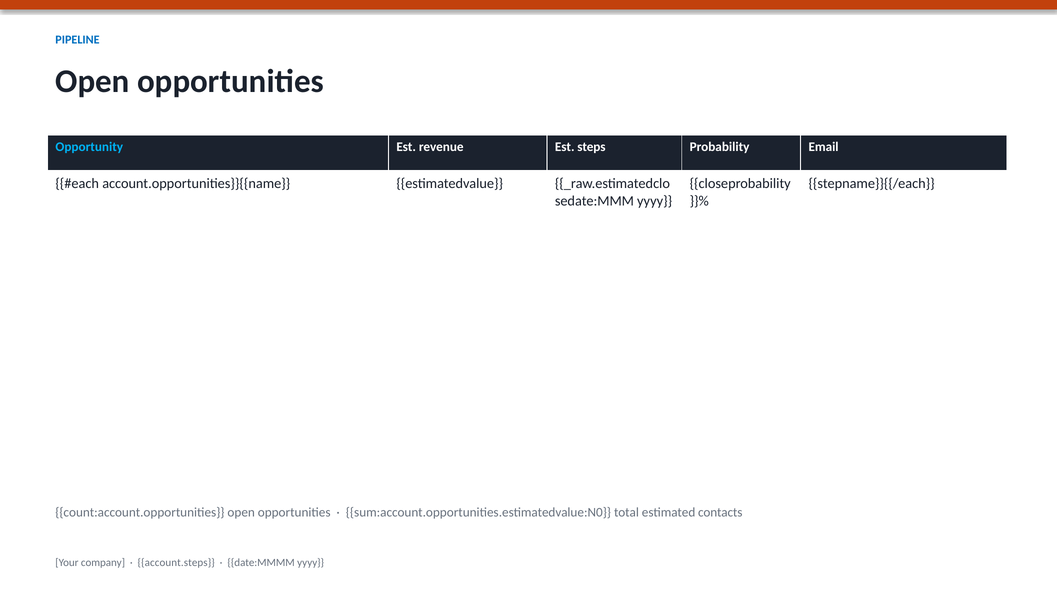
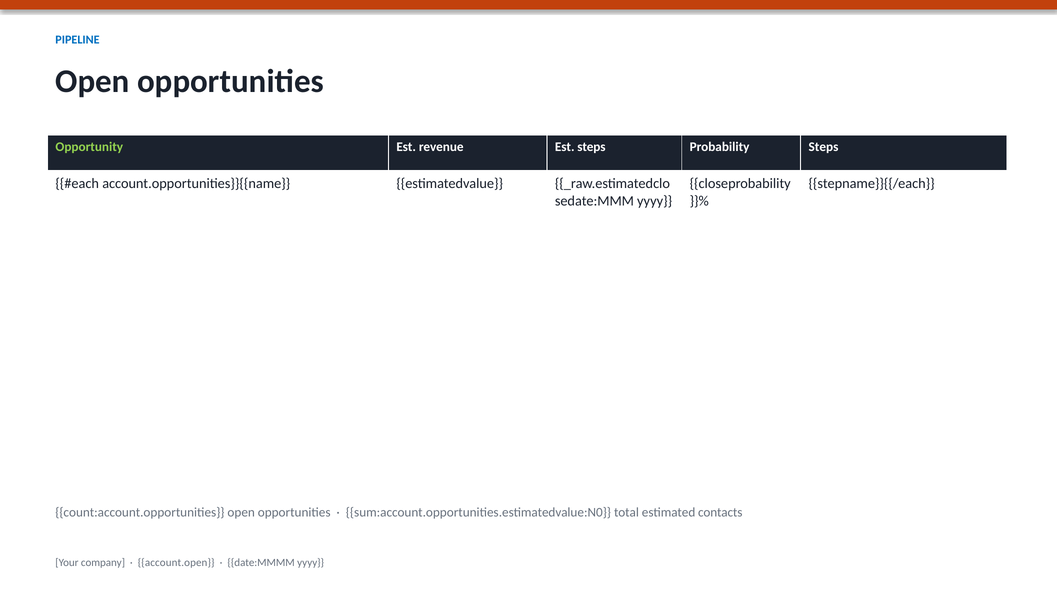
Opportunity colour: light blue -> light green (89, 147)
Probability Email: Email -> Steps (824, 147)
account.steps: account.steps -> account.open (176, 562)
